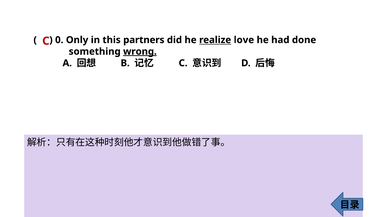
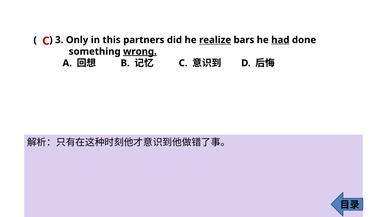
0: 0 -> 3 (59, 40)
love: love -> bars (244, 40)
had underline: none -> present (280, 40)
